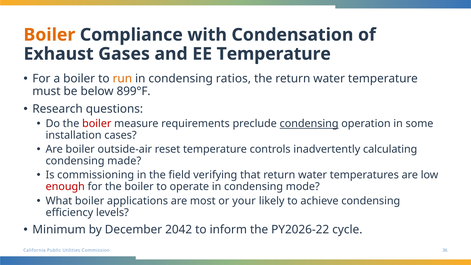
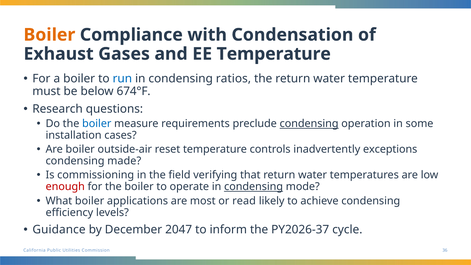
run colour: orange -> blue (122, 79)
899°F: 899°F -> 674°F (134, 91)
boiler colour: red -> blue (97, 124)
calculating: calculating -> exceptions (390, 149)
condensing underline: none -> present (254, 187)
your: your -> read (244, 201)
Minimum: Minimum -> Guidance (59, 230)
2042: 2042 -> 2047 (179, 230)
PY2026-22: PY2026-22 -> PY2026-37 (300, 230)
